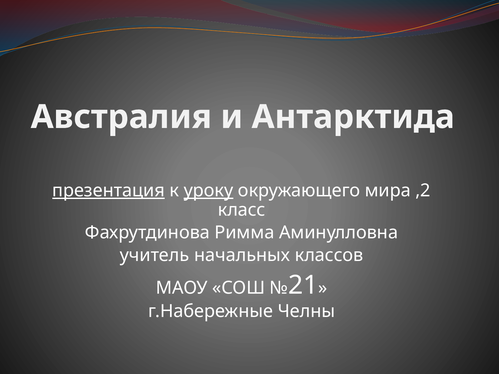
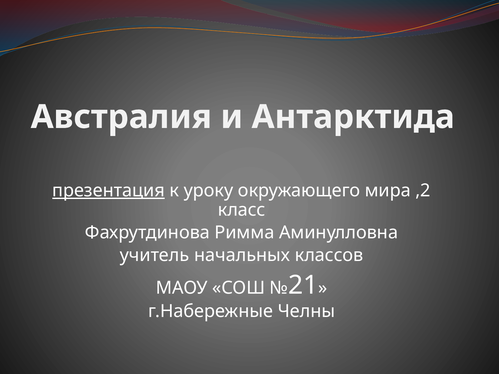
уроку underline: present -> none (209, 191)
